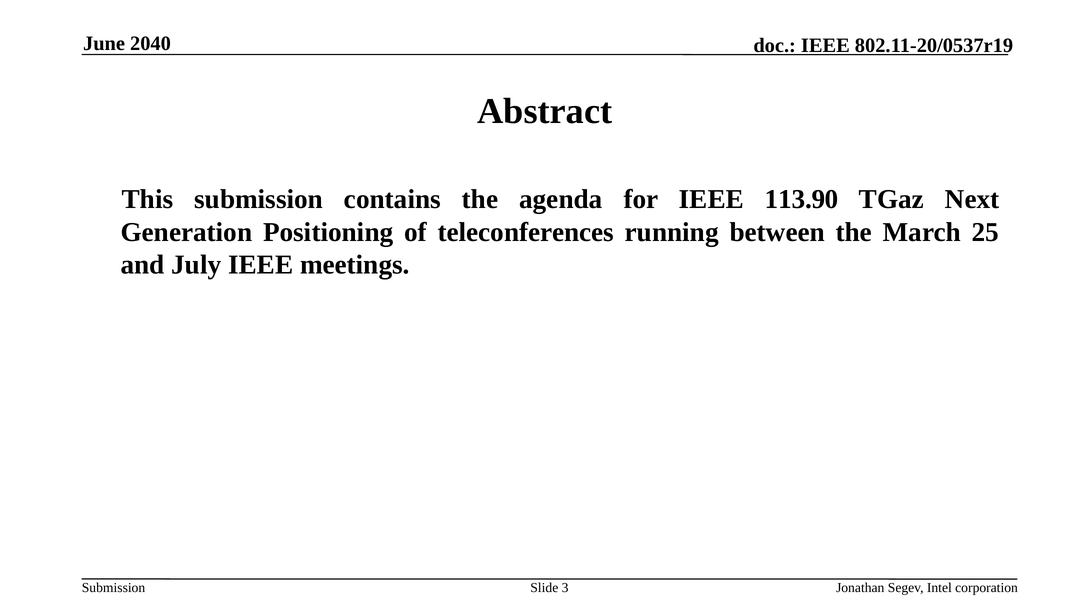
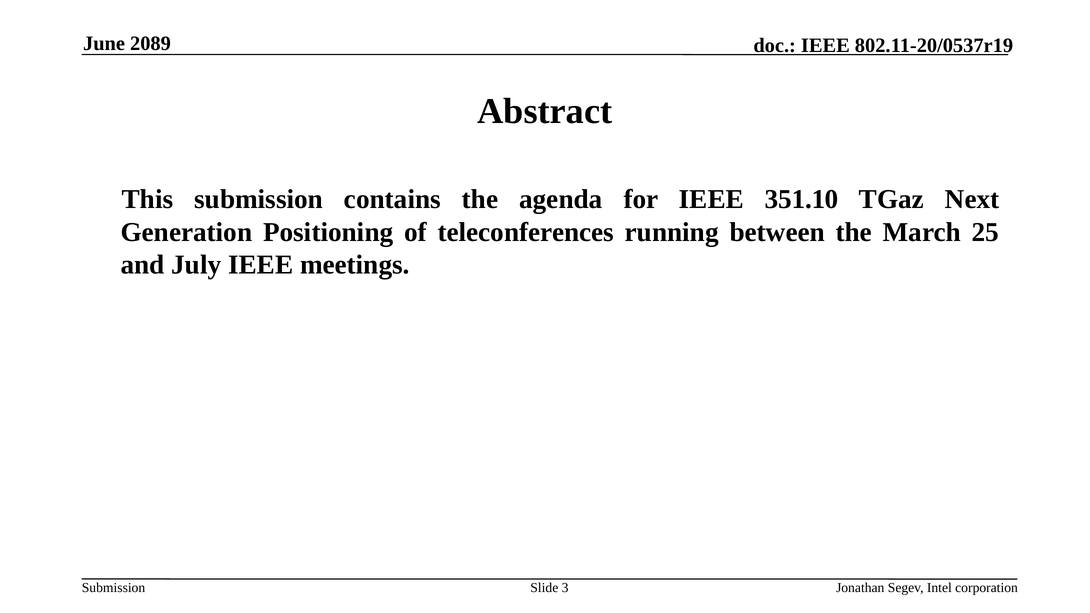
2040: 2040 -> 2089 (150, 43)
113.90: 113.90 -> 351.10 (802, 199)
